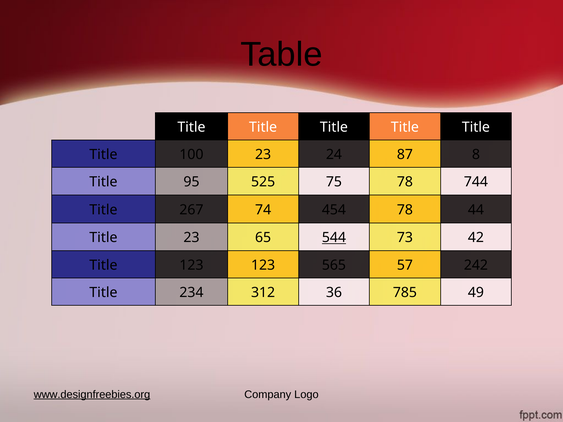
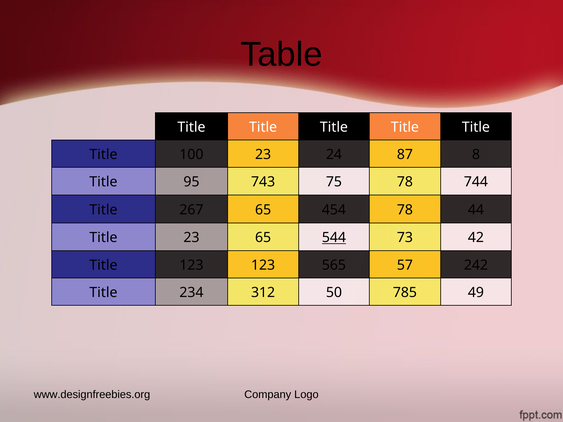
525: 525 -> 743 (263, 182)
267 74: 74 -> 65 (263, 210)
36: 36 -> 50 (334, 293)
www.designfreebies.org underline: present -> none (92, 395)
